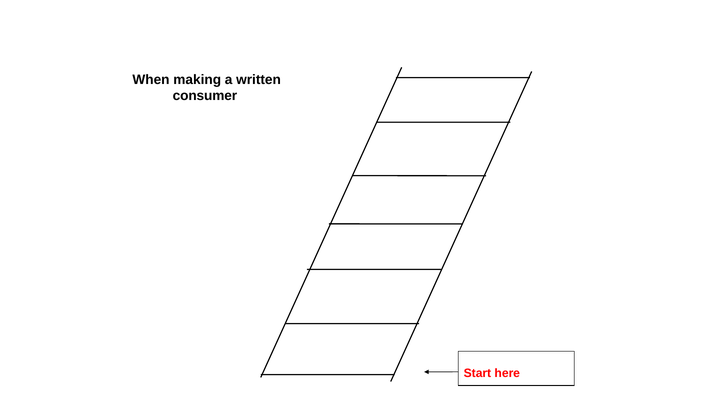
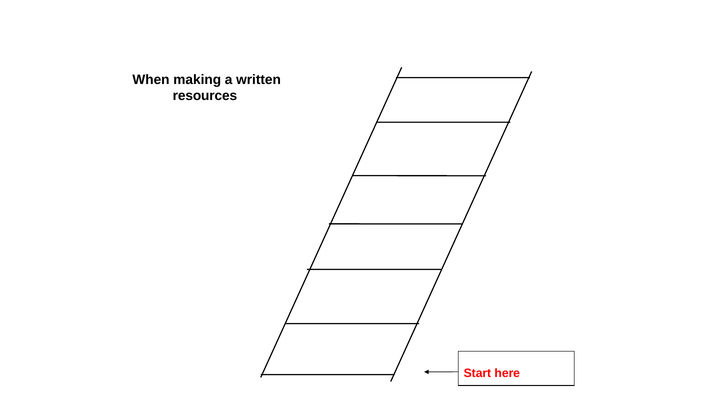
consumer: consumer -> resources (205, 96)
